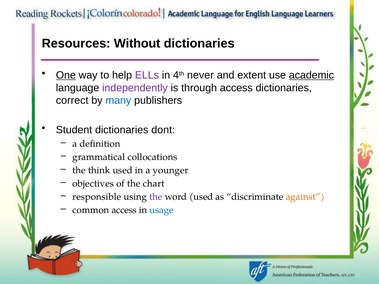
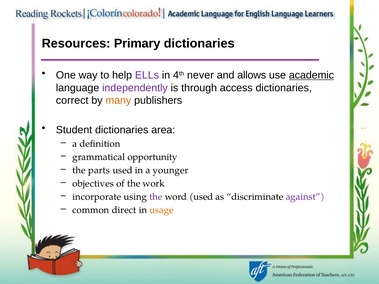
Without: Without -> Primary (137, 44)
One underline: present -> none (66, 75)
extent: extent -> allows (252, 75)
many colour: blue -> orange (118, 101)
dont: dont -> area (163, 130)
collocations: collocations -> opportunity (152, 157)
think: think -> parts (99, 170)
chart: chart -> work (154, 184)
responsible: responsible -> incorporate (97, 197)
against colour: orange -> purple (305, 197)
common access: access -> direct (124, 210)
usage colour: blue -> orange (162, 210)
